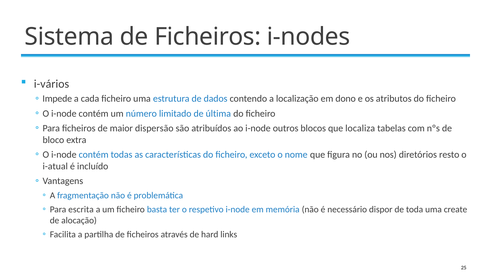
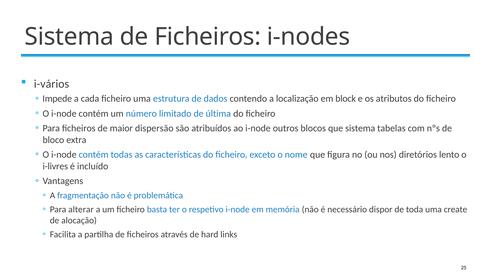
dono: dono -> block (346, 99)
que localiza: localiza -> sistema (360, 128)
resto: resto -> lento (449, 155)
i-atual: i-atual -> i-livres (55, 166)
escrita: escrita -> alterar (81, 210)
